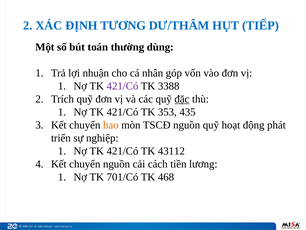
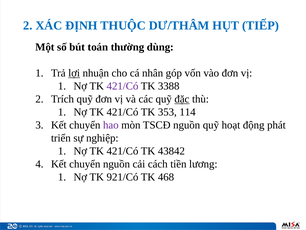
TƯƠNG: TƯƠNG -> THUỘC (123, 25)
lợi underline: none -> present (74, 73)
435: 435 -> 114 (188, 112)
hao colour: orange -> purple (111, 125)
43112: 43112 -> 43842 (171, 151)
701/Có: 701/Có -> 921/Có (122, 177)
